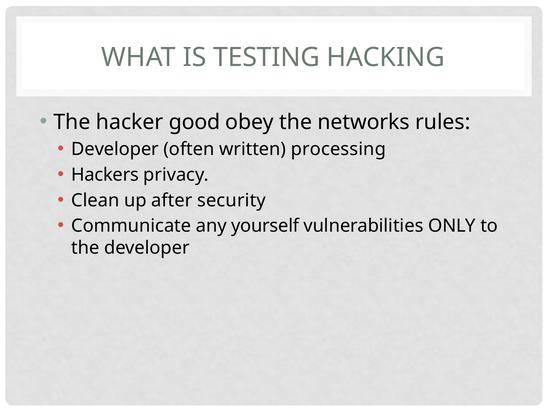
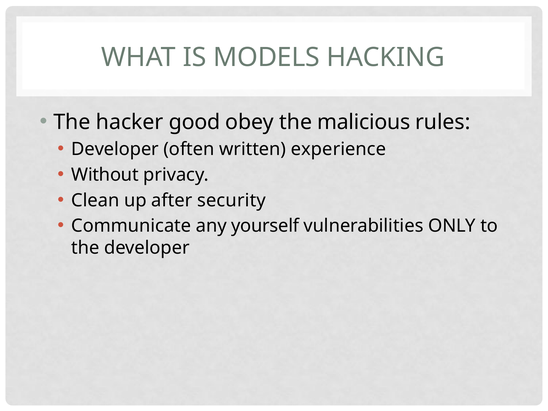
TESTING: TESTING -> MODELS (267, 57)
networks: networks -> malicious (364, 122)
processing: processing -> experience (338, 149)
Hackers: Hackers -> Without (105, 175)
